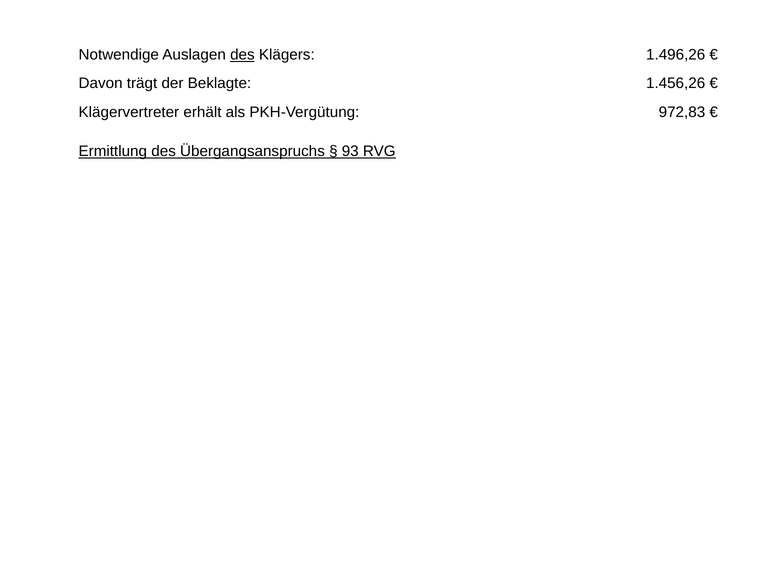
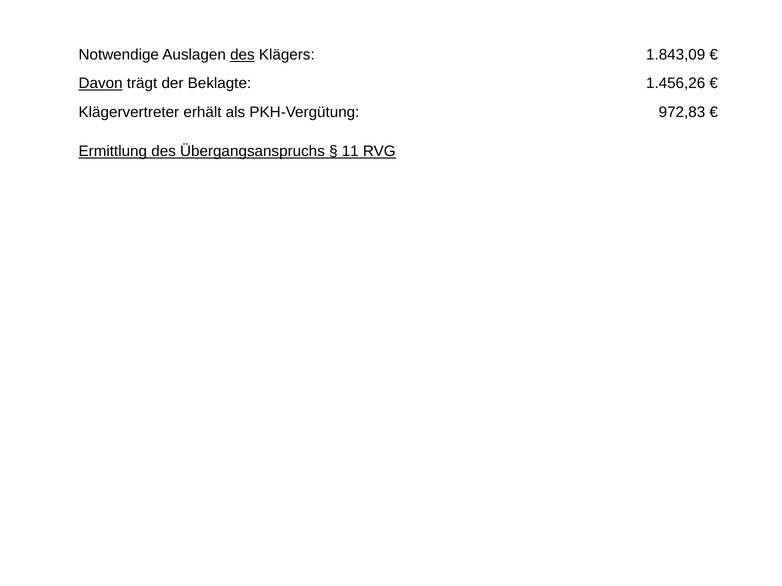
1.496,26: 1.496,26 -> 1.843,09 (676, 55)
Davon underline: none -> present (101, 84)
93: 93 -> 11 (350, 151)
